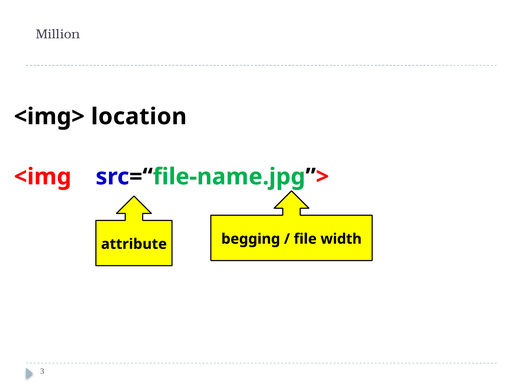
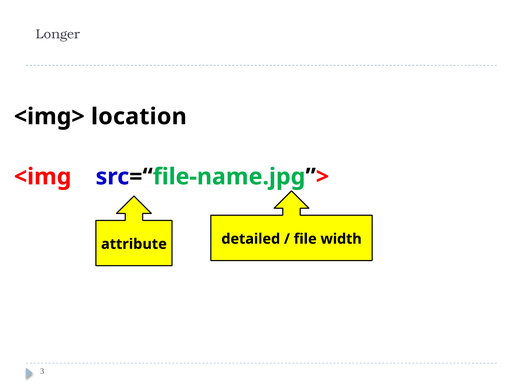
Million: Million -> Longer (58, 34)
begging: begging -> detailed (251, 239)
